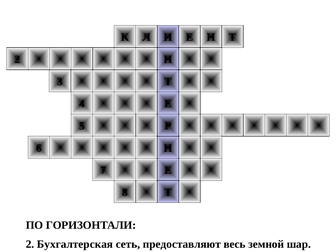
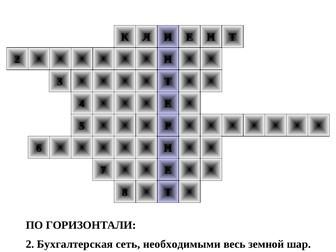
предоставляют: предоставляют -> необходимыми (182, 244)
